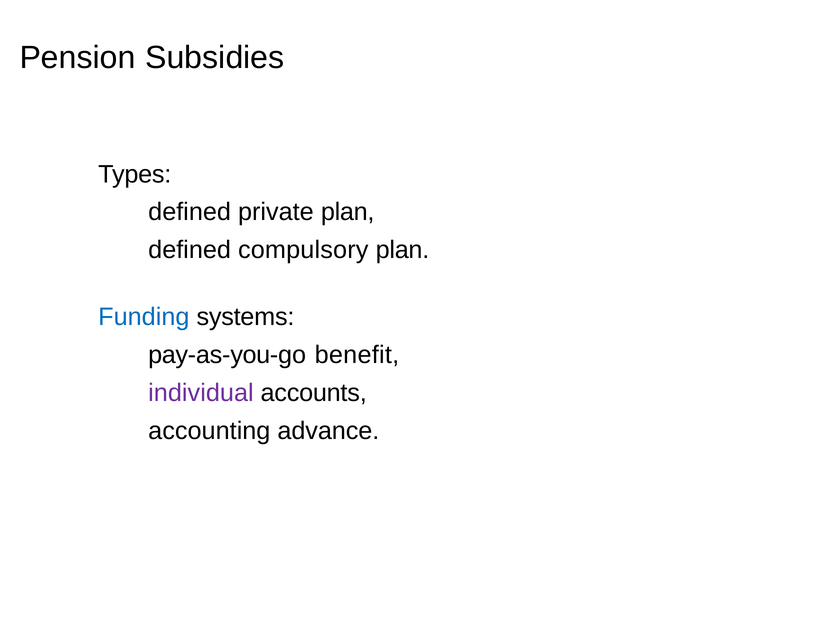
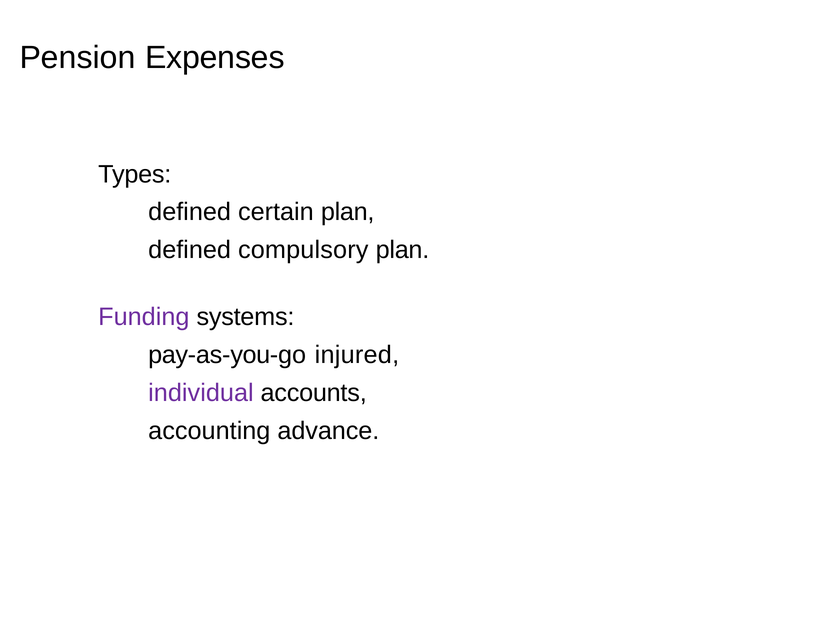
Subsidies: Subsidies -> Expenses (215, 58)
private: private -> certain (276, 212)
Funding colour: blue -> purple (144, 317)
benefit: benefit -> injured (357, 355)
